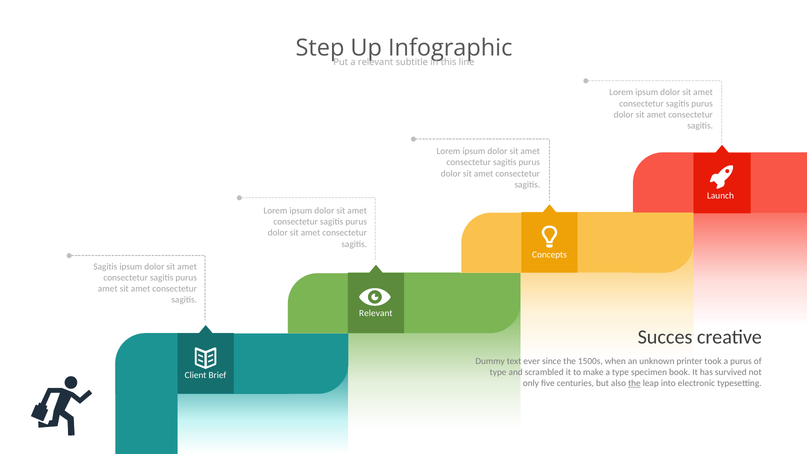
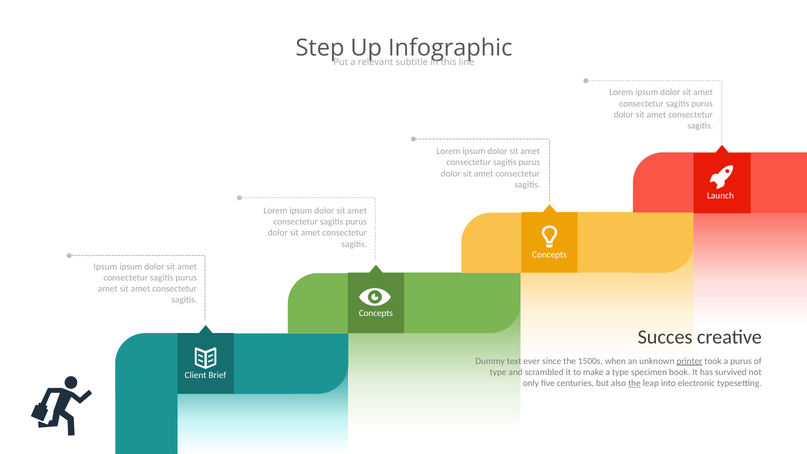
Sagitis: Sagitis -> Ipsum (105, 266)
Relevant: Relevant -> Concepts (376, 313)
printer underline: none -> present (689, 361)
